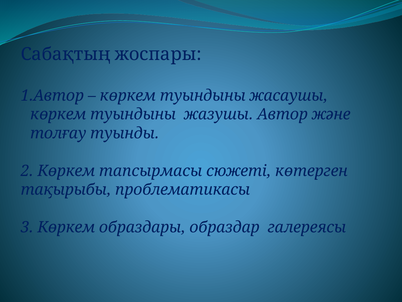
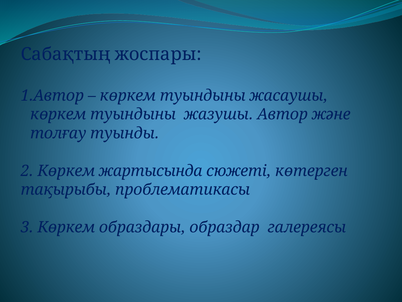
тапсырмасы: тапсырмасы -> жартысында (151, 171)
